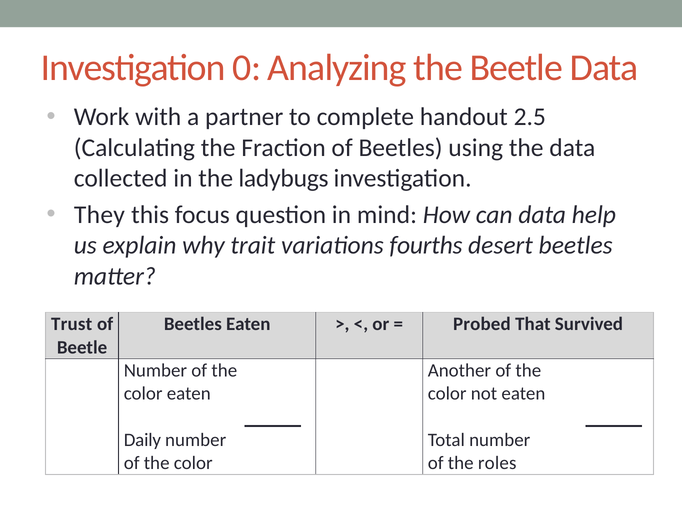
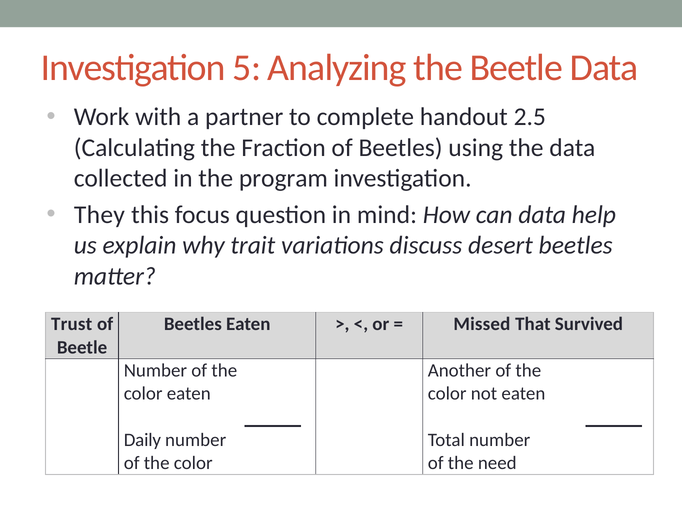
0: 0 -> 5 (247, 68)
ladybugs: ladybugs -> program (283, 179)
fourths: fourths -> discuss (426, 246)
Probed: Probed -> Missed (482, 324)
roles: roles -> need (497, 464)
